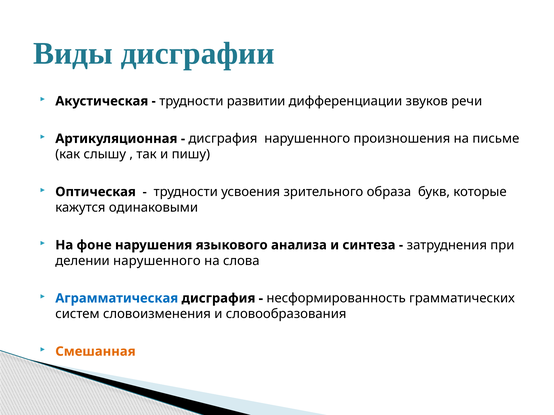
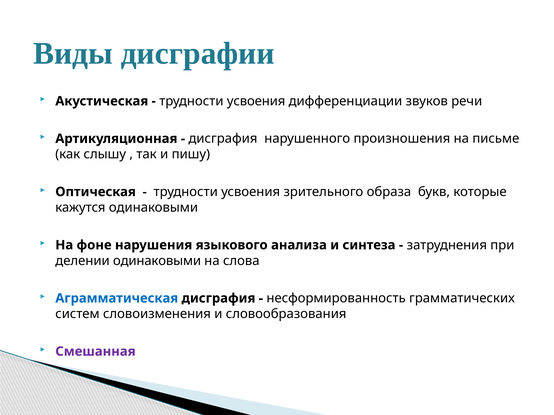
развитии: развитии -> усвоения (256, 101)
делении нарушенного: нарушенного -> одинаковыми (157, 261)
Смешанная colour: orange -> purple (95, 352)
